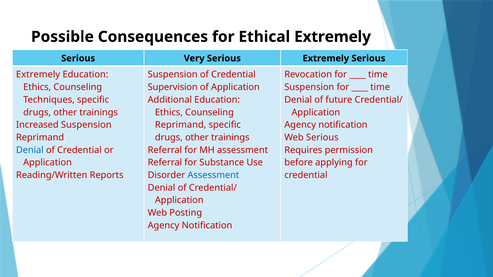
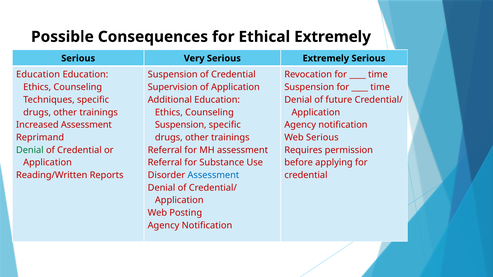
Extremely: Extremely -> Education (38, 75)
Increased Suspension: Suspension -> Assessment (86, 125)
Reprimand: Reprimand -> Suspension (181, 125)
Denial colour: blue -> green (30, 150)
